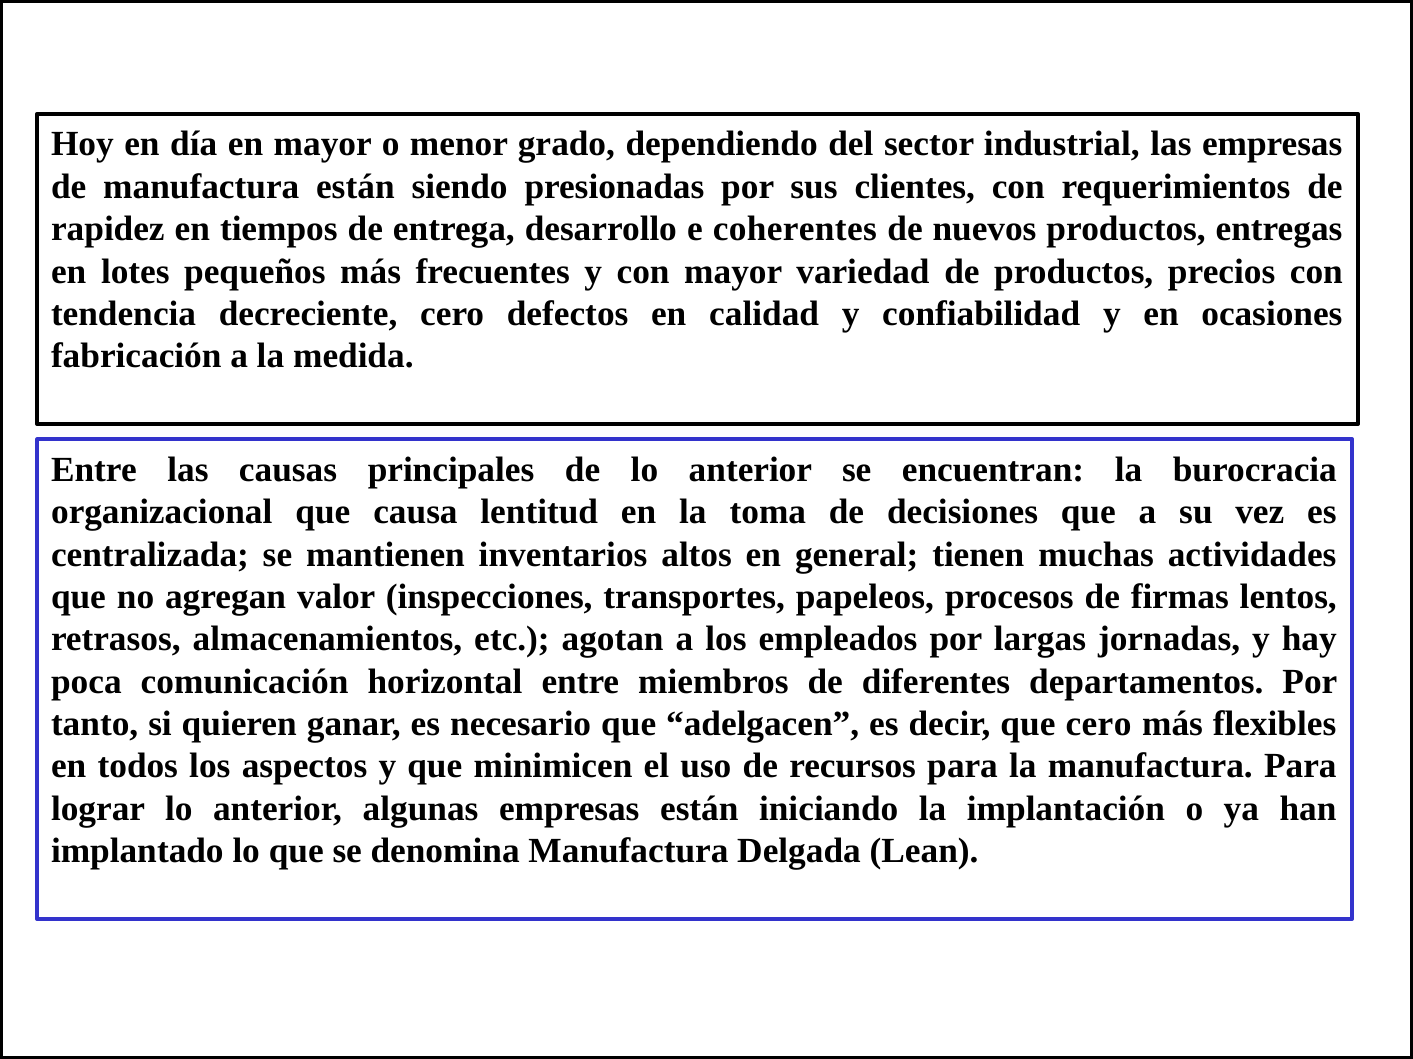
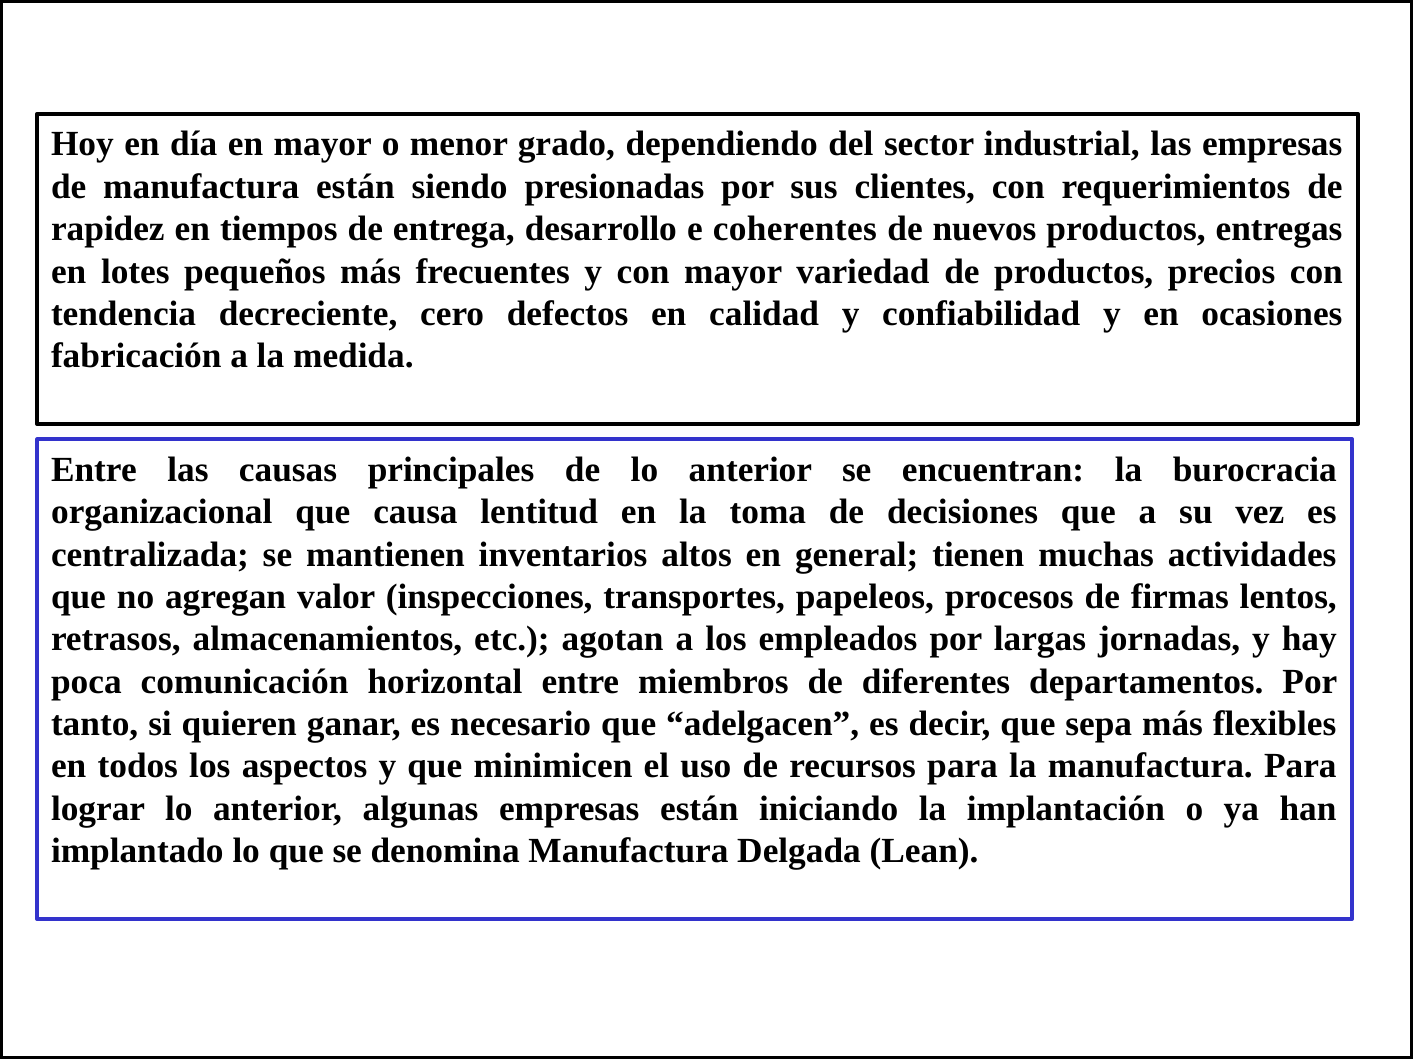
que cero: cero -> sepa (1099, 724)
